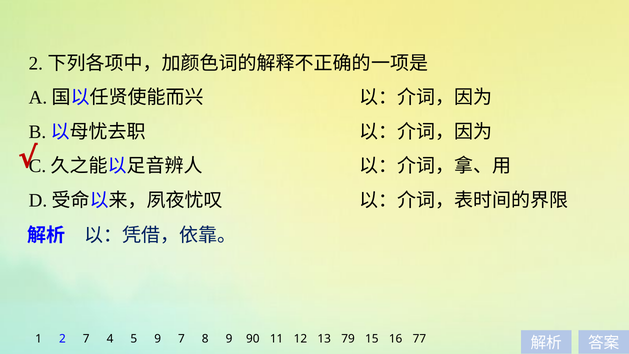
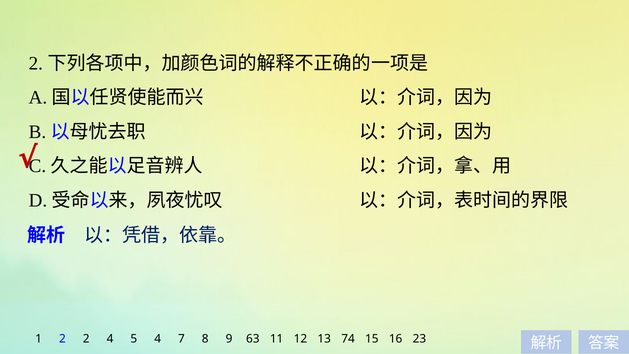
2 7: 7 -> 2 (86, 339)
5 9: 9 -> 4 (158, 339)
90: 90 -> 63 (253, 339)
79: 79 -> 74 (348, 339)
77: 77 -> 23 (419, 339)
